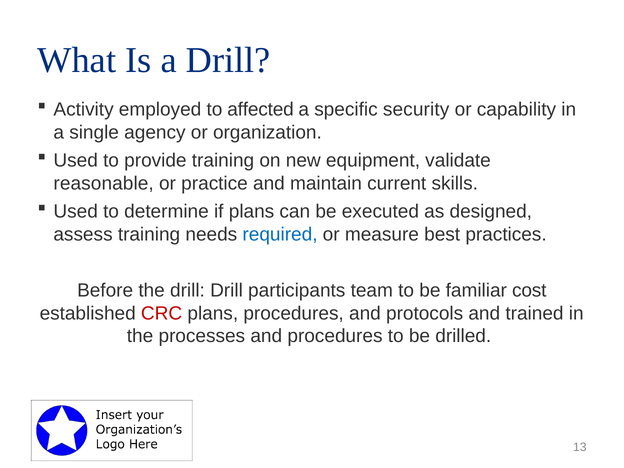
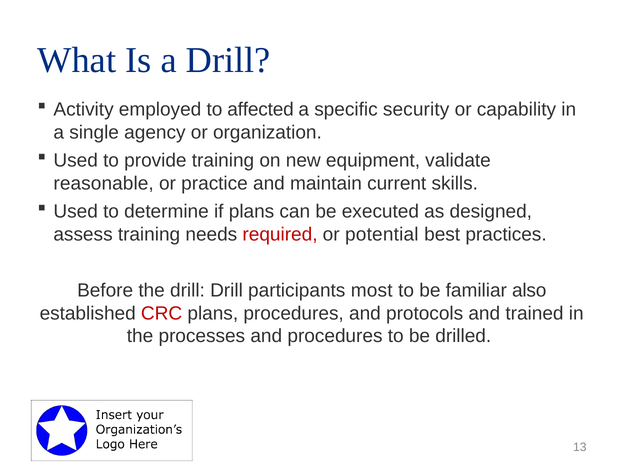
required colour: blue -> red (280, 234)
measure: measure -> potential (382, 234)
team: team -> most (372, 290)
cost: cost -> also (529, 290)
